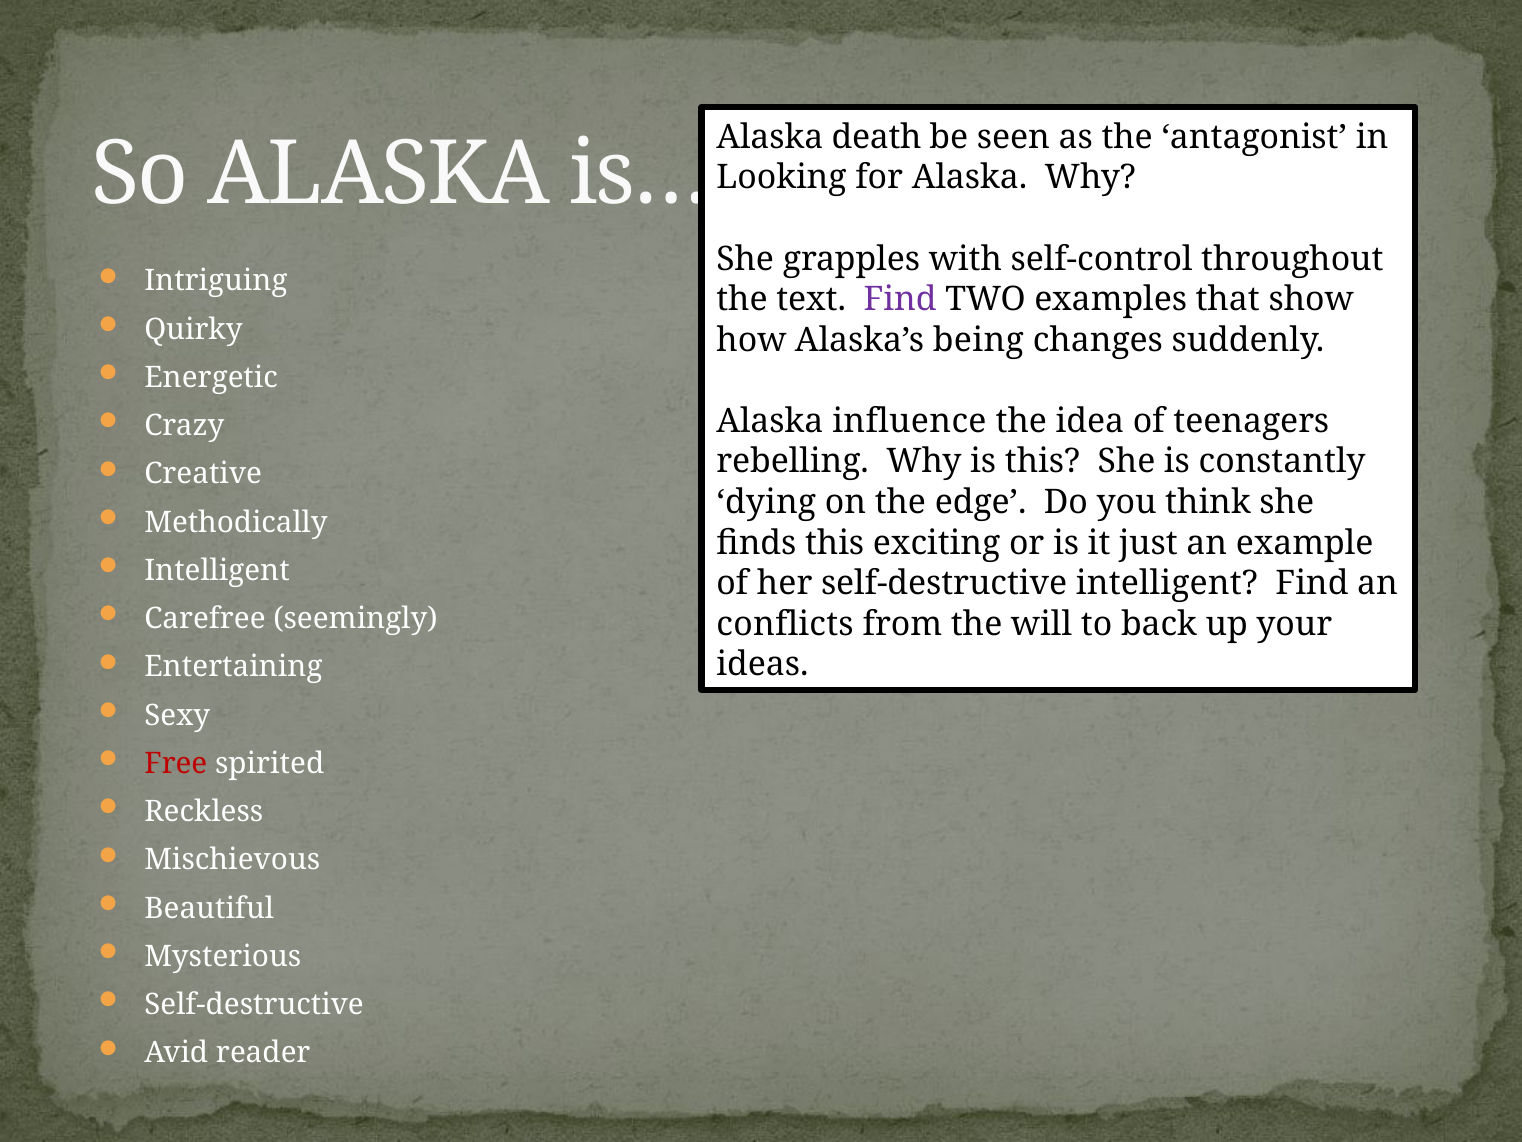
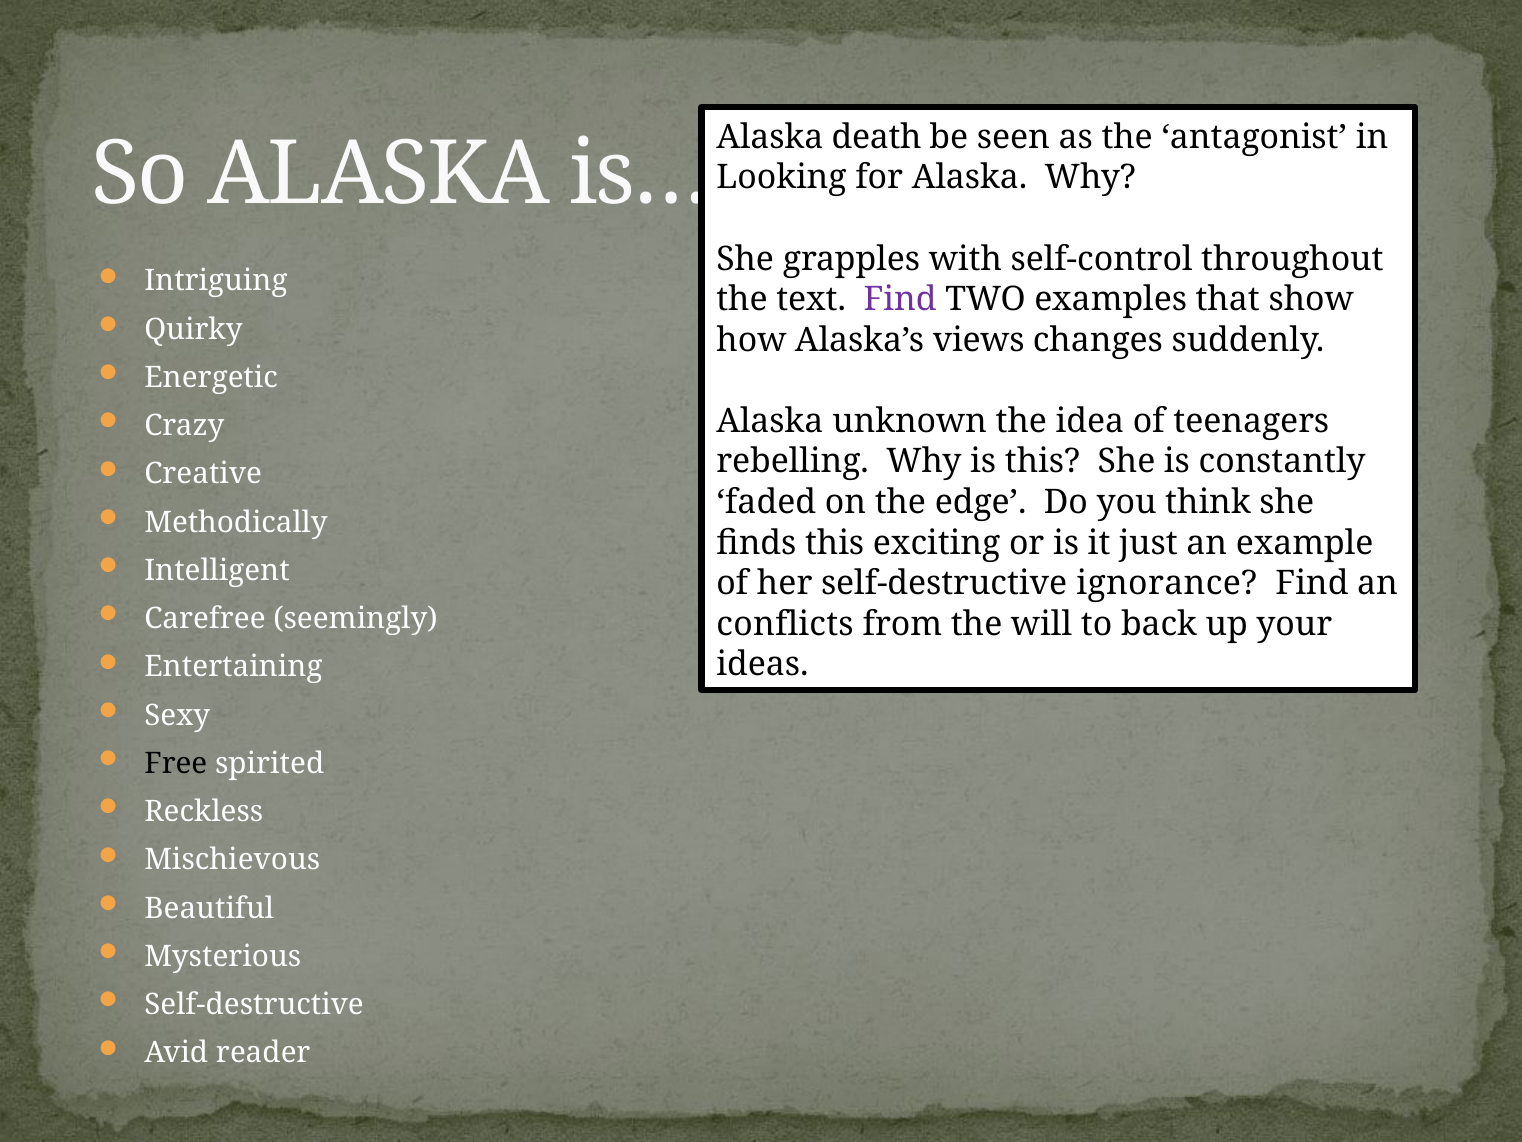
being: being -> views (979, 340)
influence: influence -> unknown (910, 421)
dying: dying -> faded (766, 502)
self-destructive intelligent: intelligent -> ignorance (1167, 583)
Free colour: red -> black (176, 763)
